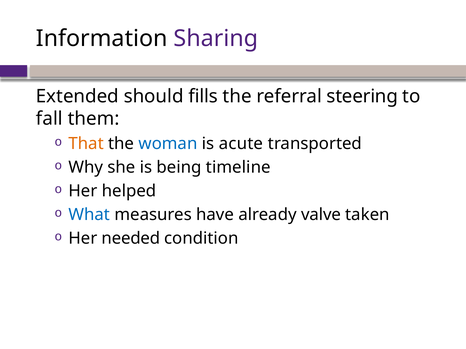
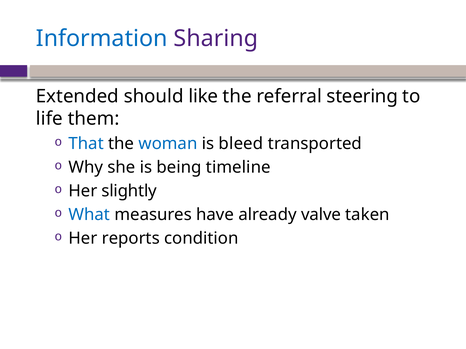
Information colour: black -> blue (102, 39)
fills: fills -> like (203, 96)
fall: fall -> life (49, 119)
That colour: orange -> blue (86, 144)
acute: acute -> bleed (241, 144)
helped: helped -> slightly (129, 191)
needed: needed -> reports (131, 239)
